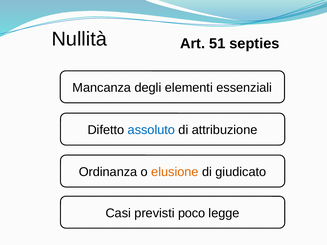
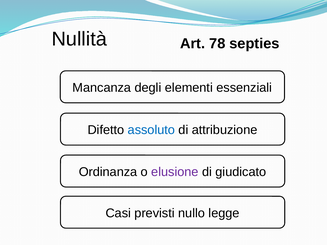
51: 51 -> 78 (217, 44)
elusione colour: orange -> purple (175, 172)
poco: poco -> nullo (192, 213)
